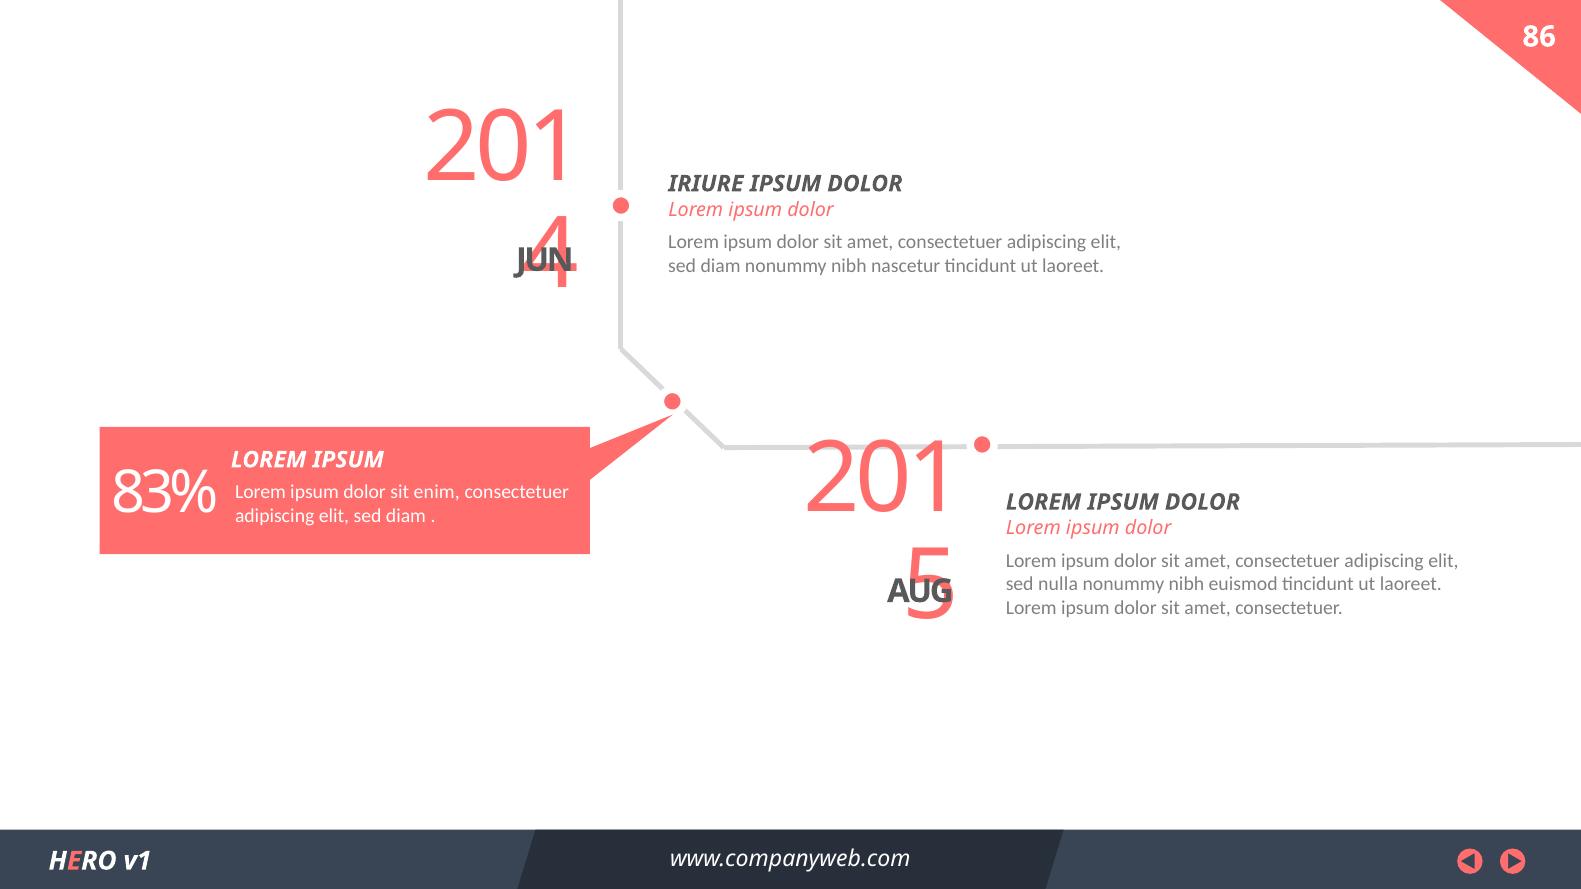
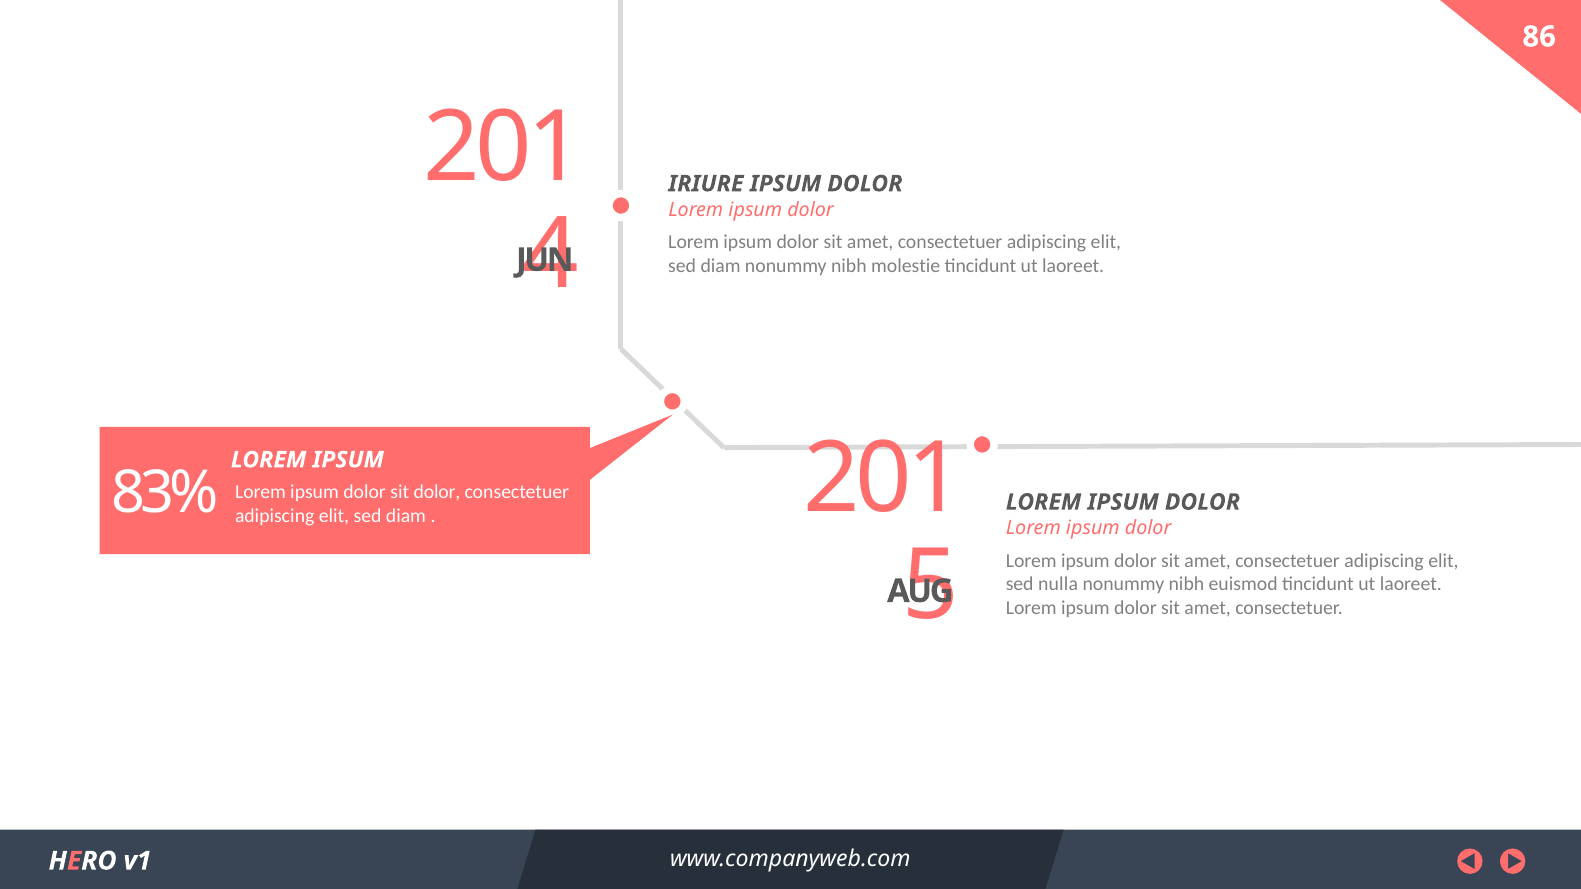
nascetur: nascetur -> molestie (906, 266)
sit enim: enim -> dolor (437, 492)
